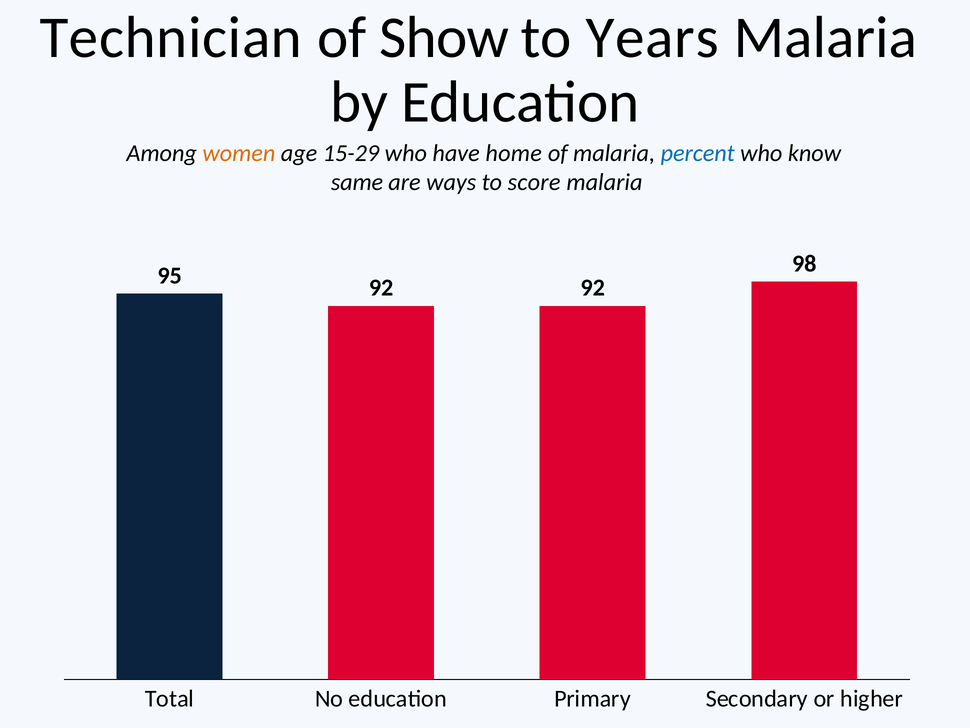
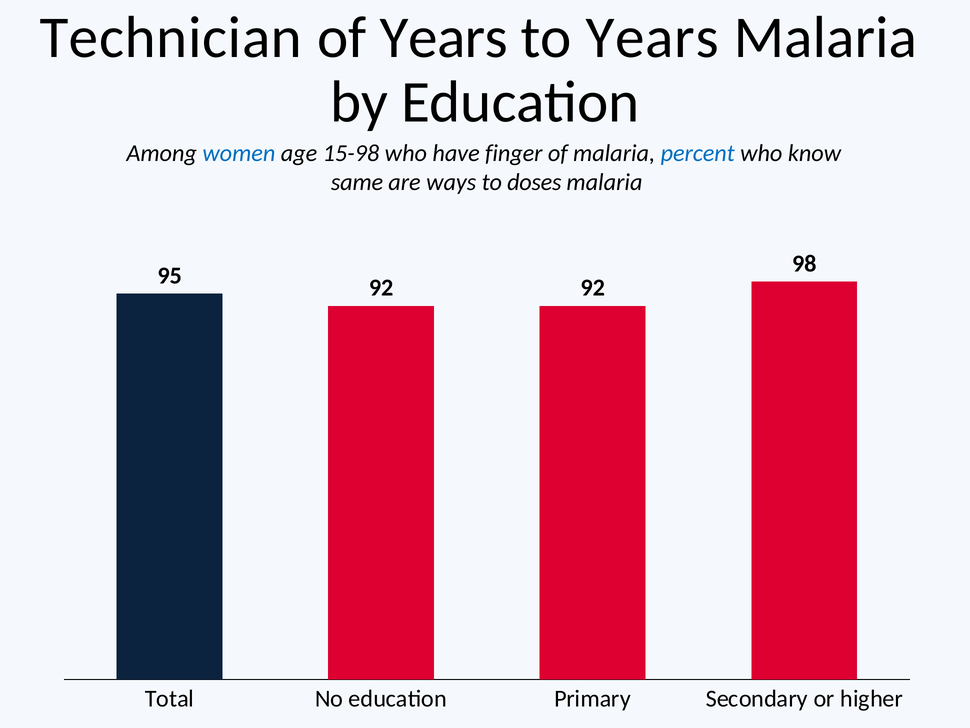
of Show: Show -> Years (444, 38)
women colour: orange -> blue (239, 153)
15-29: 15-29 -> 15-98 (351, 153)
home: home -> finger (514, 153)
score: score -> doses (534, 182)
